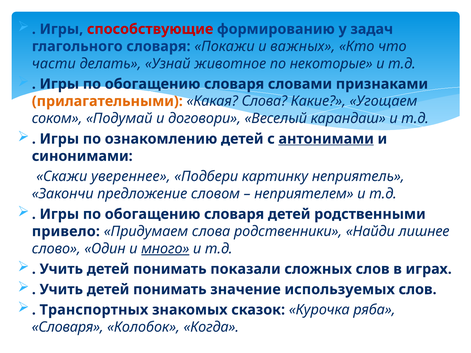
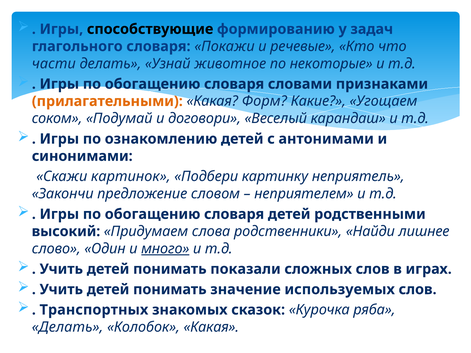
способствующие colour: red -> black (150, 29)
важных: важных -> речевые (303, 46)
Какая Слова: Слова -> Форм (264, 101)
антонимами underline: present -> none (326, 139)
увереннее: увереннее -> картинок (131, 177)
привело: привело -> высокий (66, 232)
Словаря: Словаря -> Делать (68, 327)
Колобок Когда: Когда -> Какая (211, 327)
